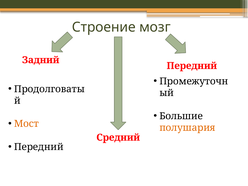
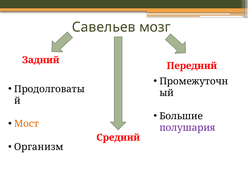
Строение: Строение -> Савельев (104, 27)
полушария colour: orange -> purple (187, 128)
Передний: Передний -> Организм (39, 147)
